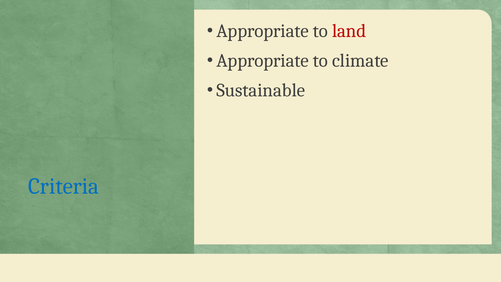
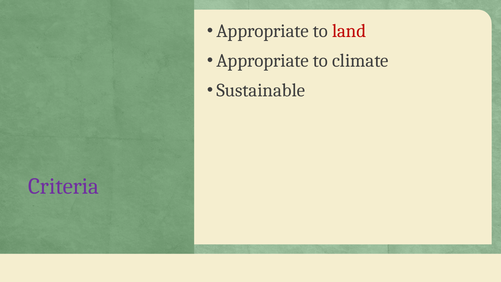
Criteria colour: blue -> purple (64, 186)
